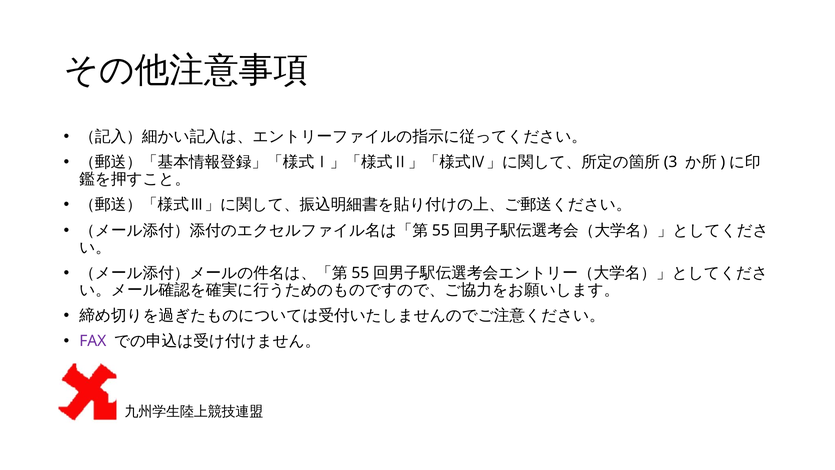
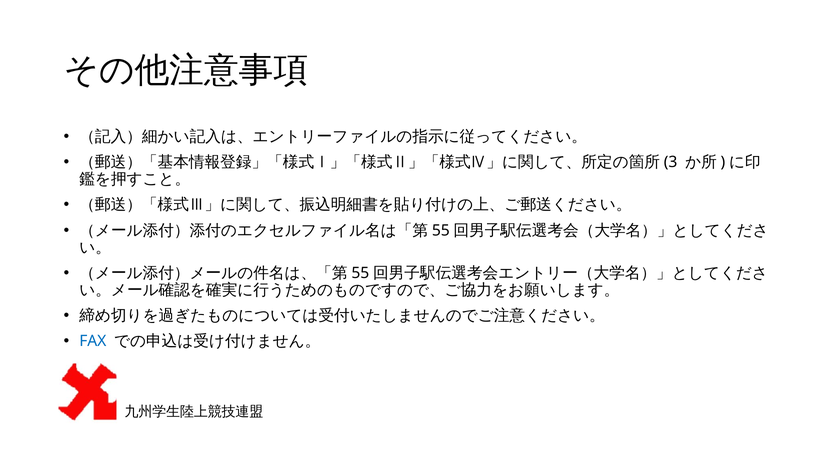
FAX colour: purple -> blue (93, 341)
